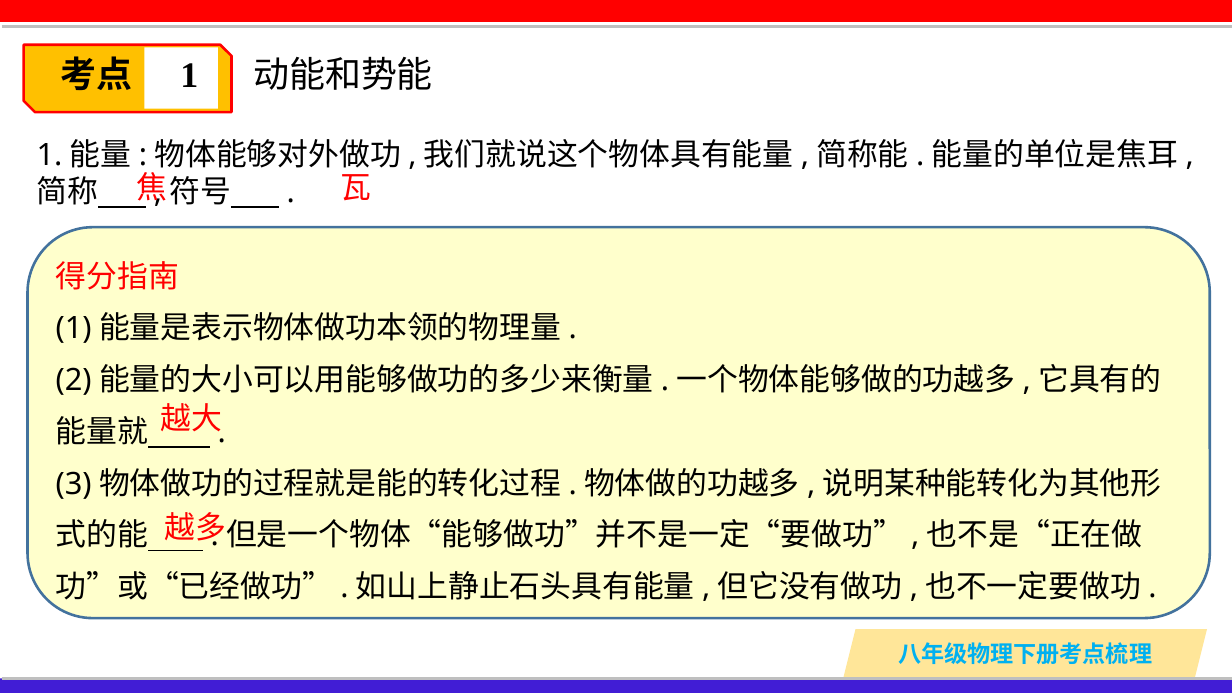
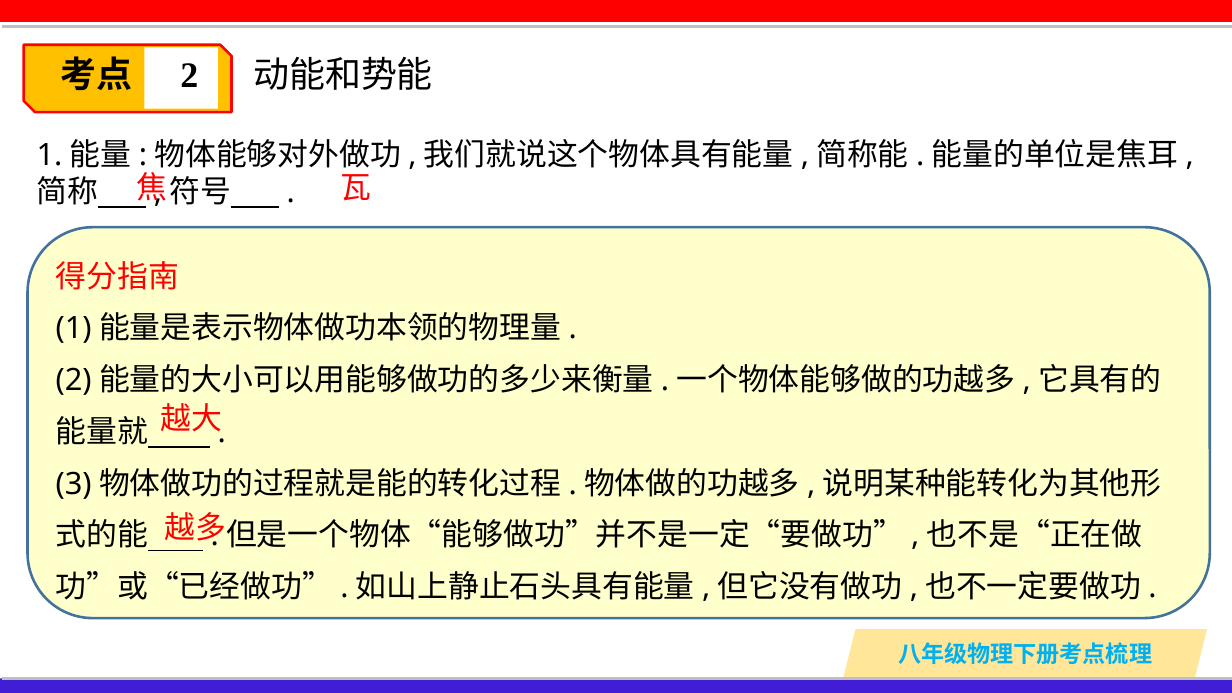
1: 1 -> 2 (189, 76)
